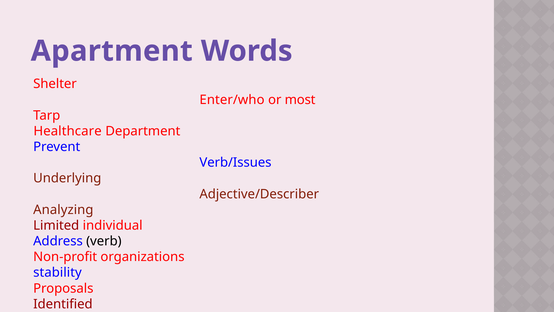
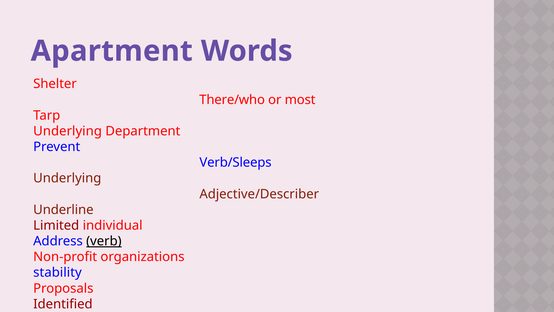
Enter/who: Enter/who -> There/who (232, 100)
Healthcare: Healthcare -> Underlying (68, 131)
Verb/Issues: Verb/Issues -> Verb/Sleeps (236, 162)
Analyzing: Analyzing -> Underline (63, 210)
verb underline: none -> present (104, 241)
